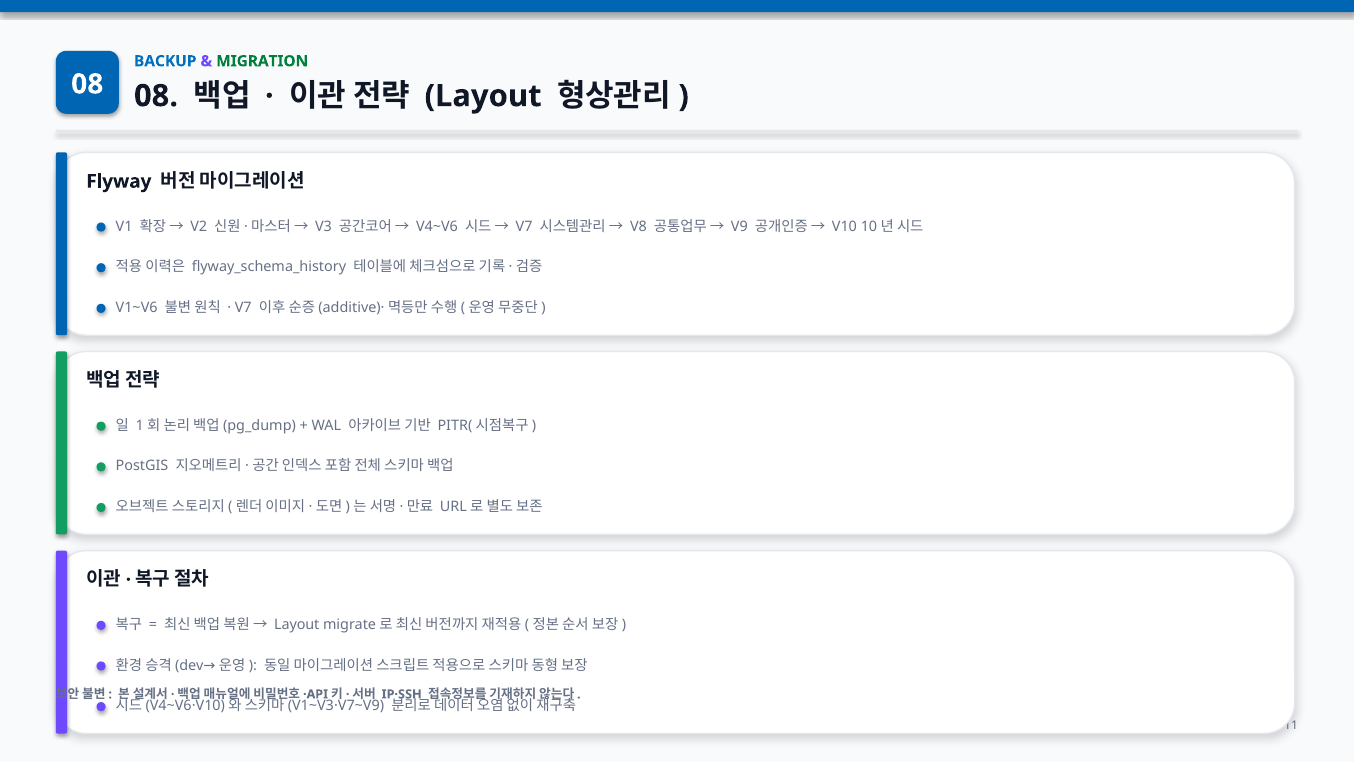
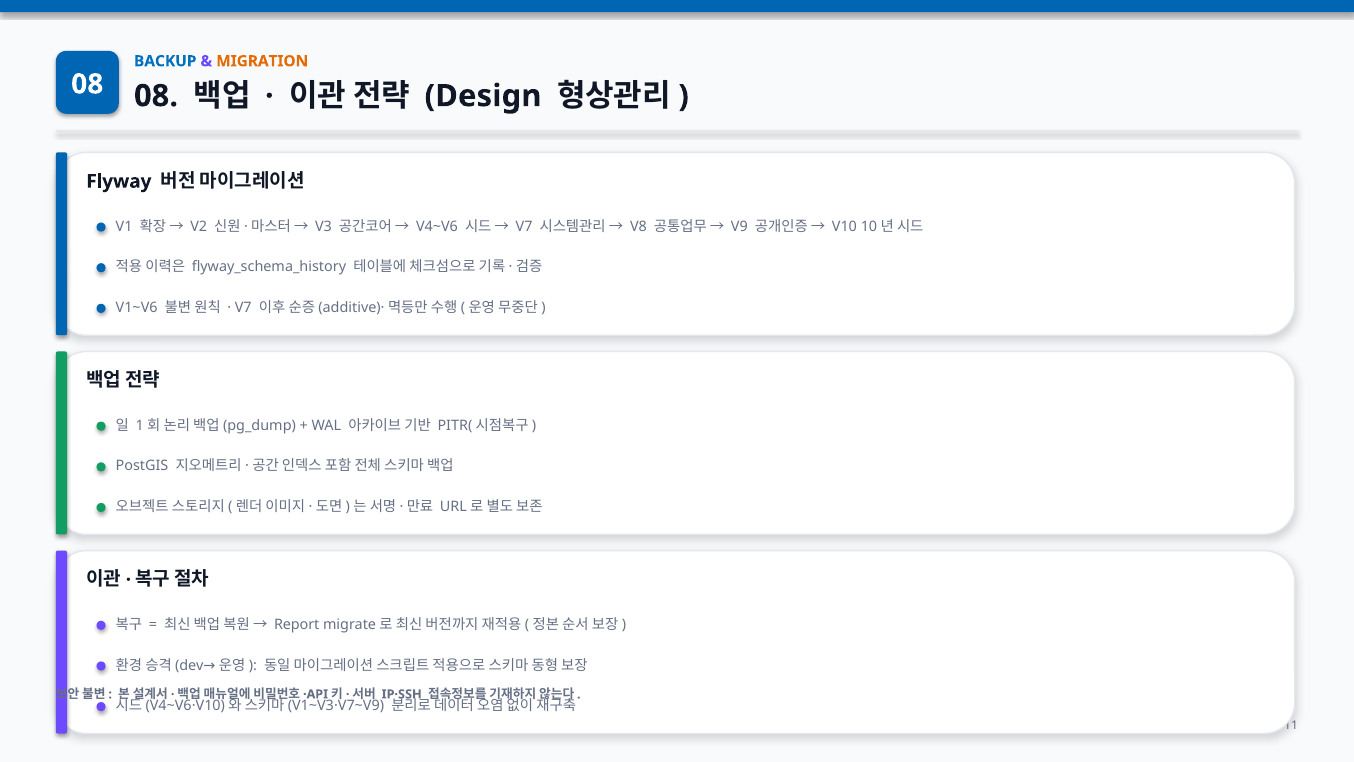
MIGRATION colour: green -> orange (262, 61)
Layout: Layout -> Design (483, 96)
Layout: Layout -> Report (297, 624)
